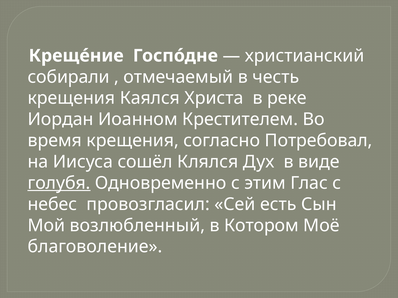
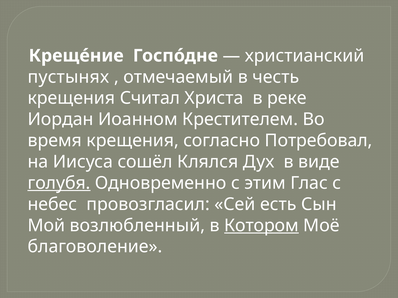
собирали: собирали -> пустынях (68, 77)
Каялся: Каялся -> Считал (150, 98)
Котором underline: none -> present (261, 226)
